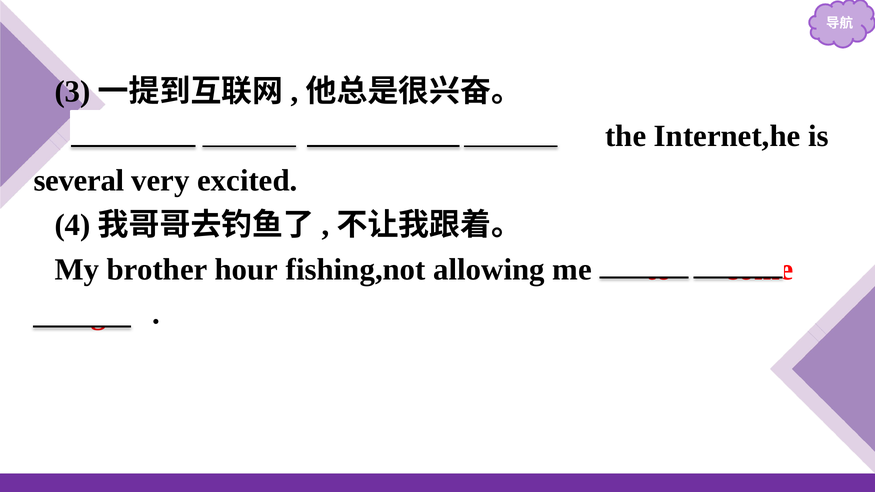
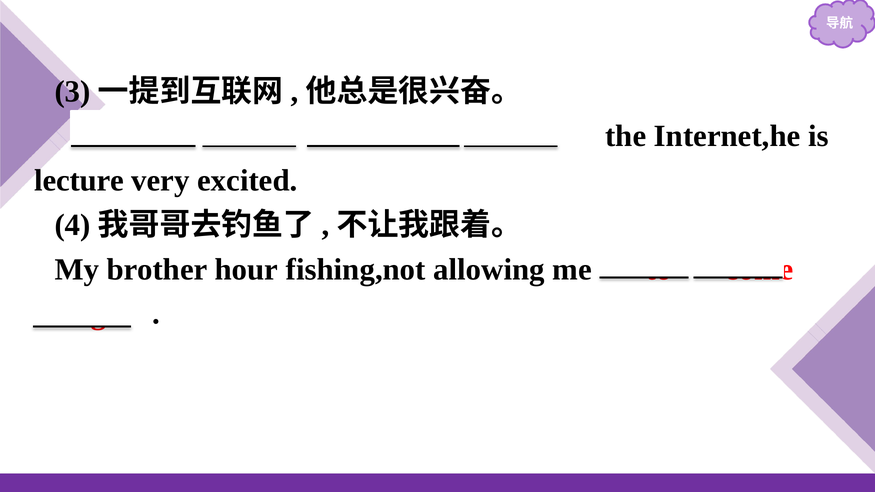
several: several -> lecture (79, 181)
